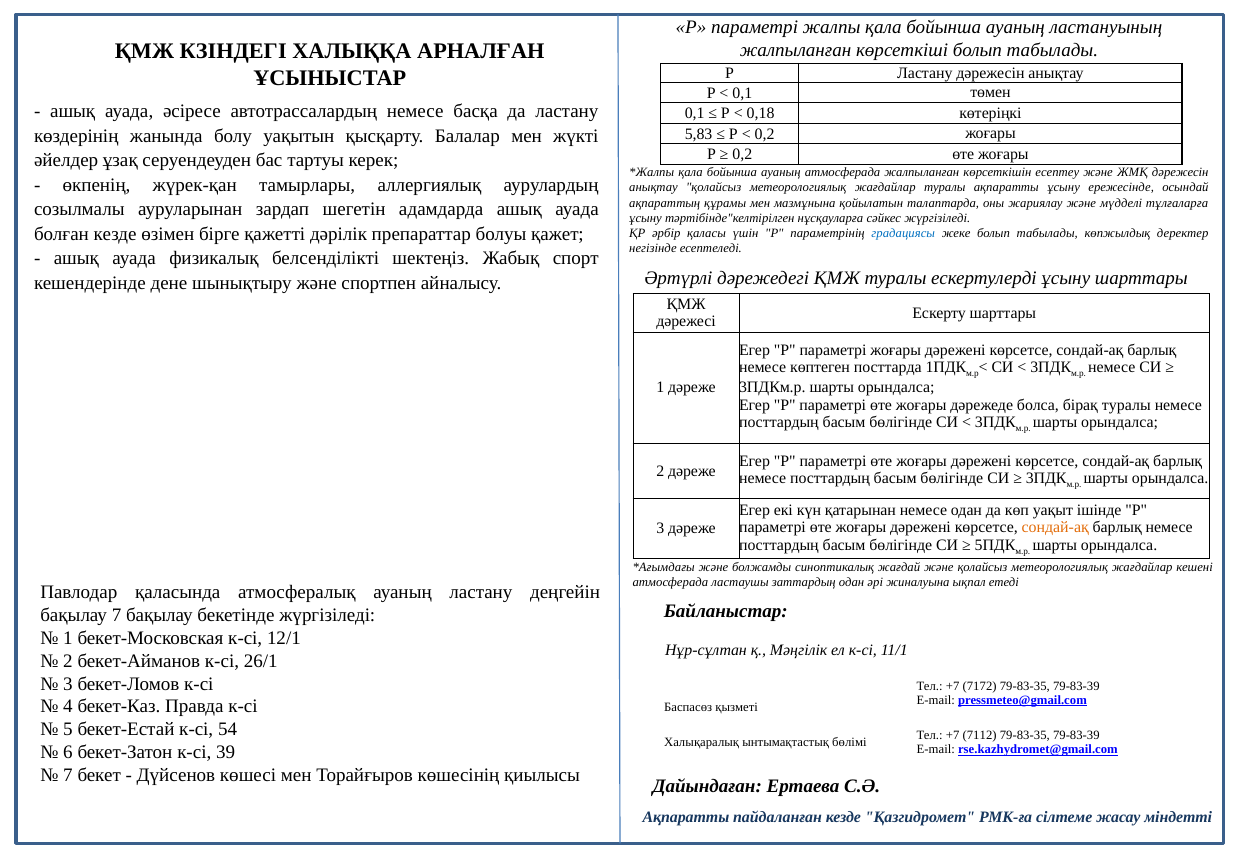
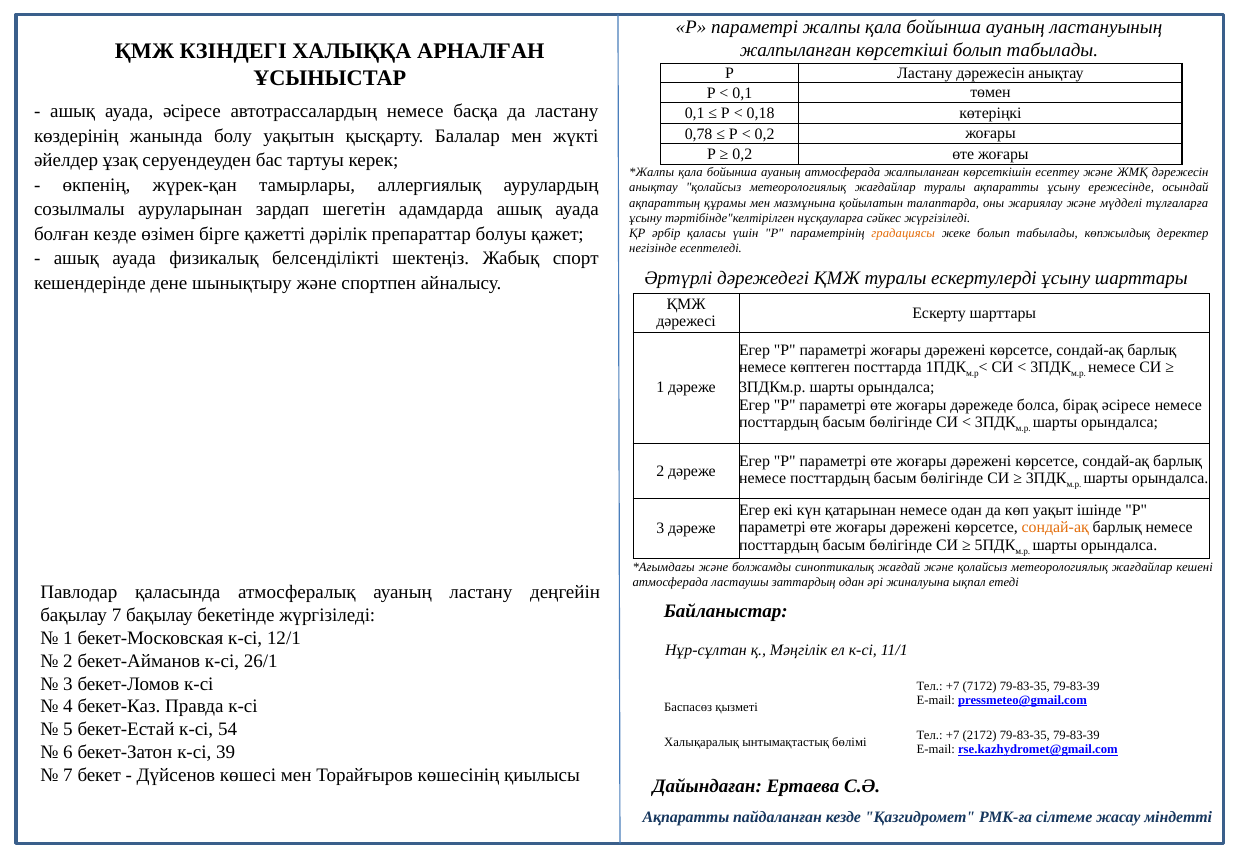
5,83: 5,83 -> 0,78 (699, 134)
градациясы colour: blue -> orange (903, 233)
бірақ туралы: туралы -> әсіресе (1126, 405)
7112: 7112 -> 2172 (980, 736)
